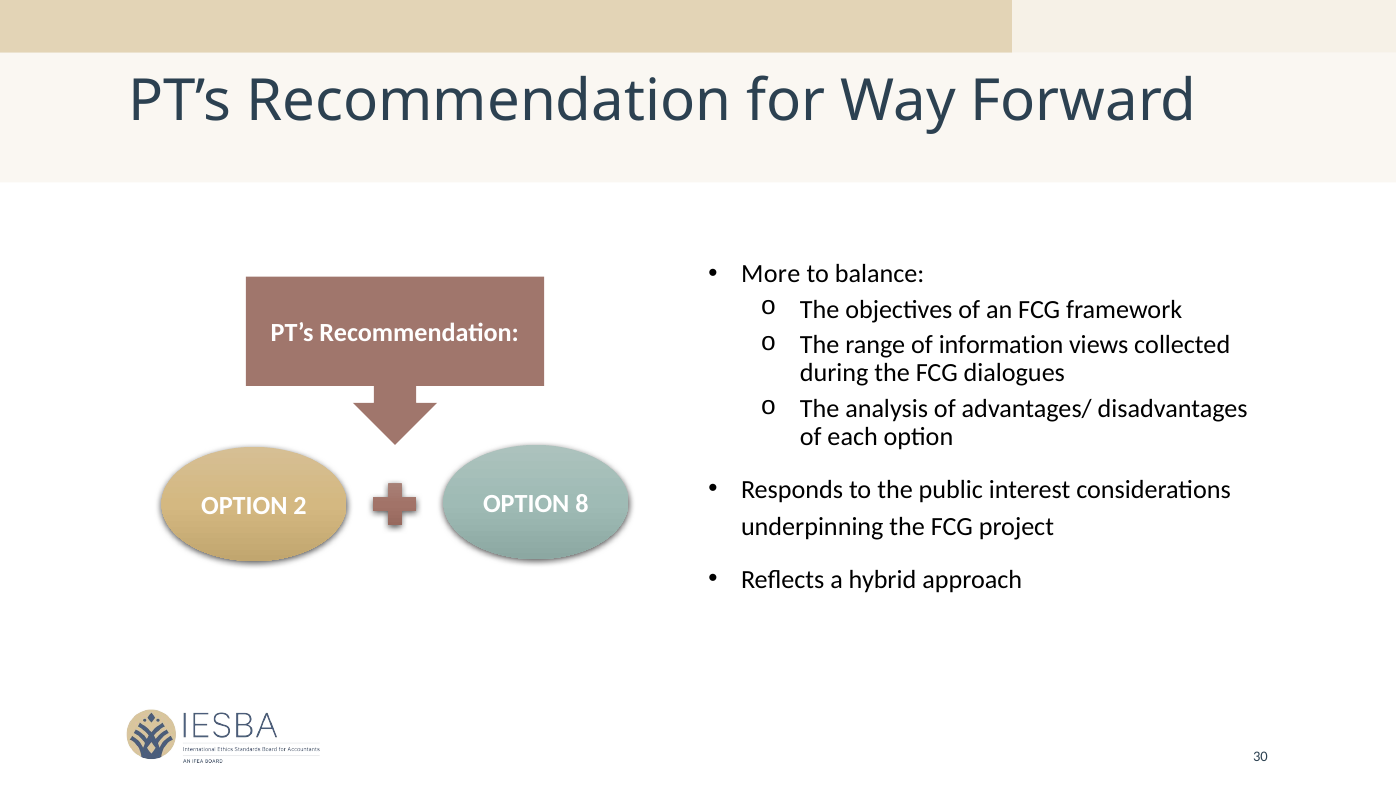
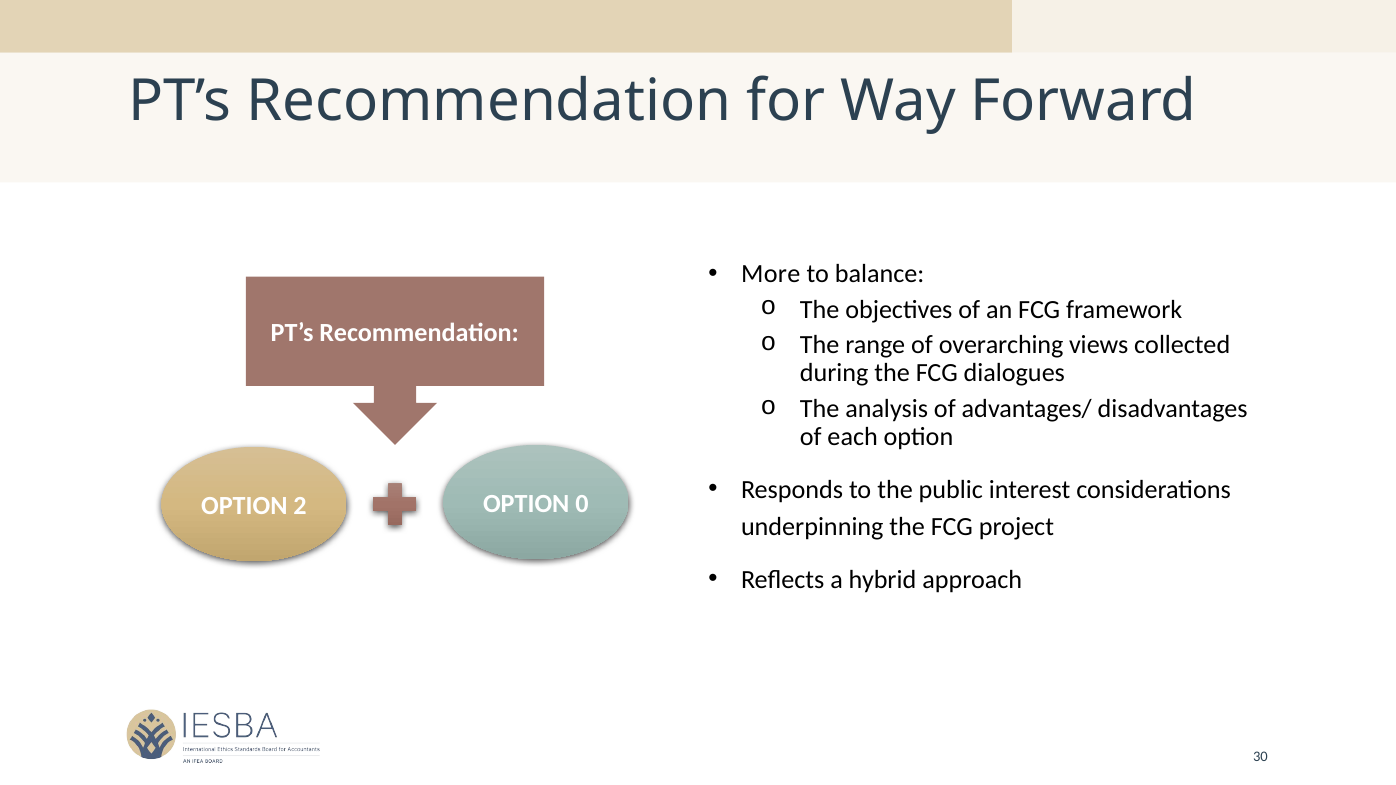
information: information -> overarching (1001, 345)
8: 8 -> 0 (582, 504)
